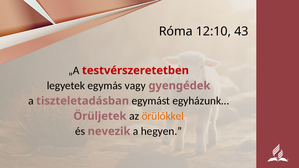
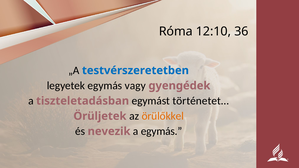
43: 43 -> 36 (241, 31)
testvérszeretetben colour: red -> blue (135, 71)
egyházunk…: egyházunk… -> történetet… (201, 101)
a hegyen: hegyen -> egymás (162, 131)
